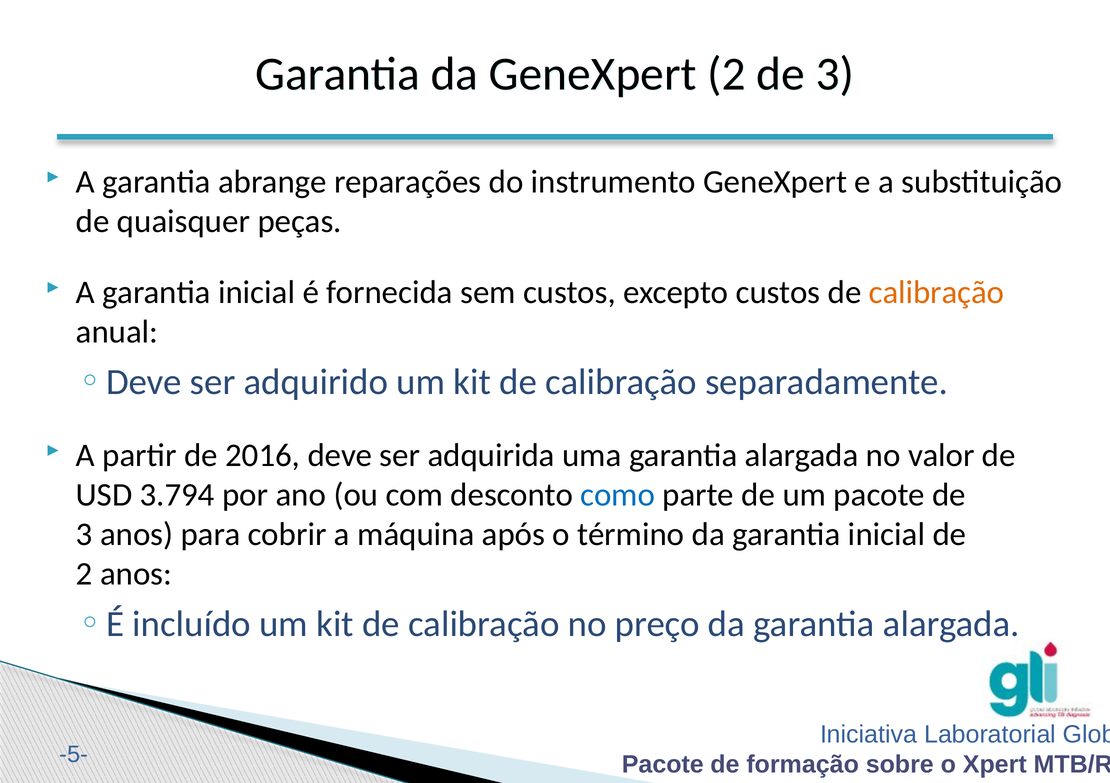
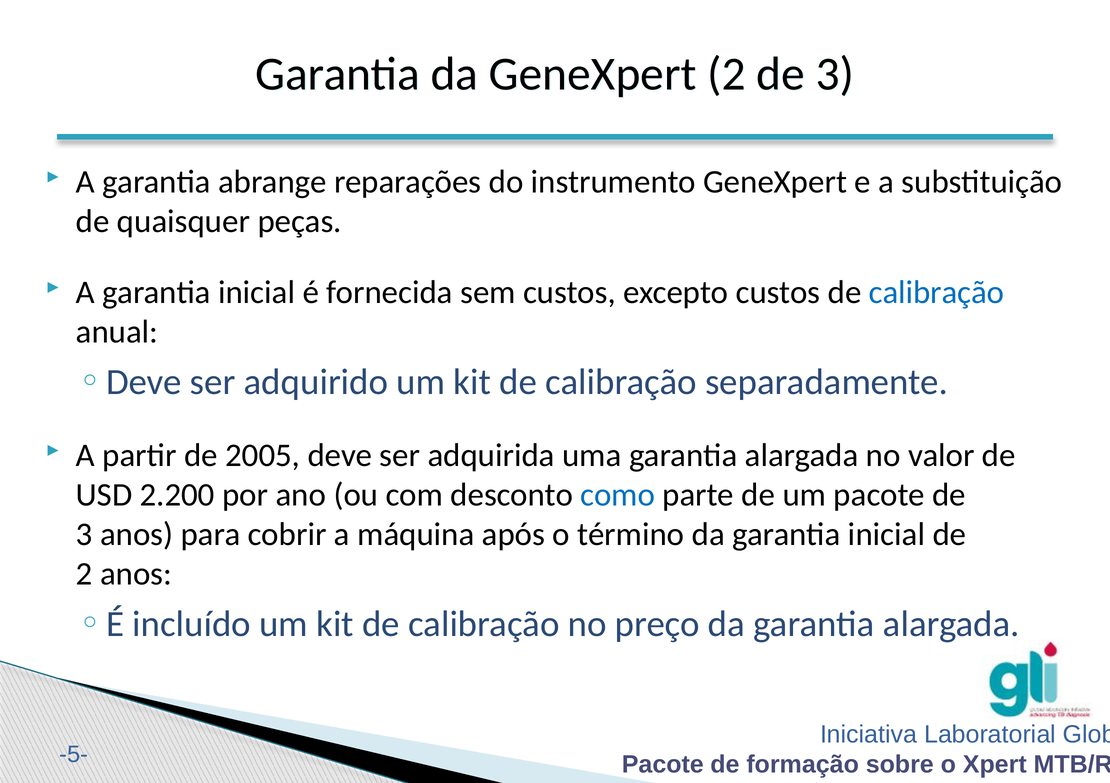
calibração colour: orange -> blue (937, 293)
2016: 2016 -> 2005 (263, 455)
3.794: 3.794 -> 2.200 (177, 495)
